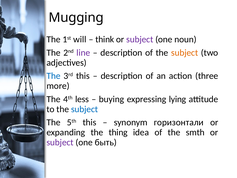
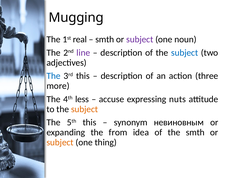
will: will -> real (80, 39)
think: think -> smth (105, 39)
subject colour: orange -> blue (185, 53)
buying: buying -> accuse (112, 99)
lying: lying -> nuts (177, 99)
subject colour: blue -> orange (85, 109)
горизонтали: горизонтали -> невиновным (179, 122)
thing: thing -> from (118, 132)
subject colour: purple -> orange (60, 142)
быть: быть -> thing (106, 142)
